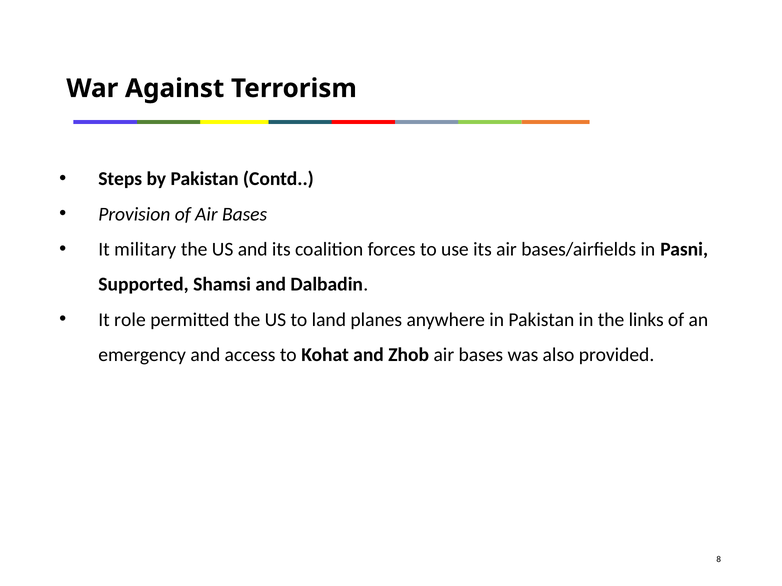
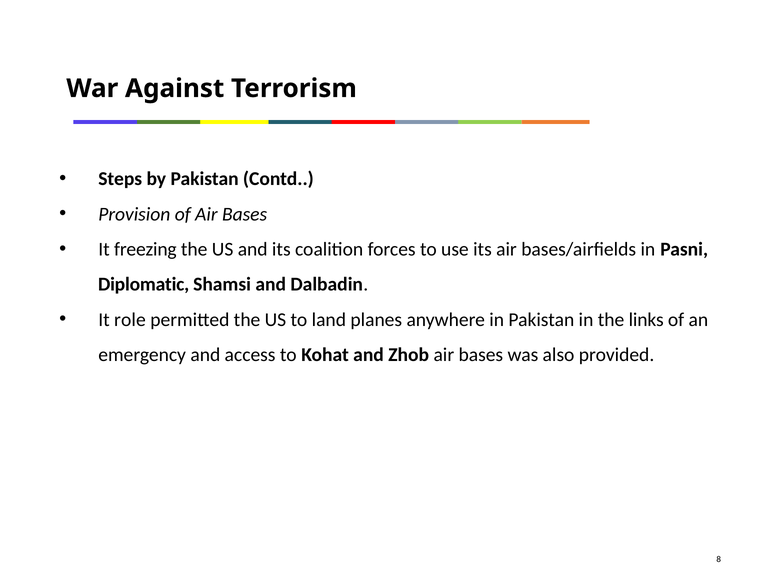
military: military -> freezing (145, 249)
Supported: Supported -> Diplomatic (144, 285)
